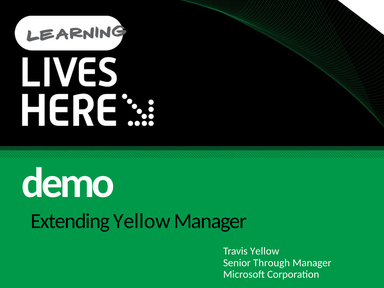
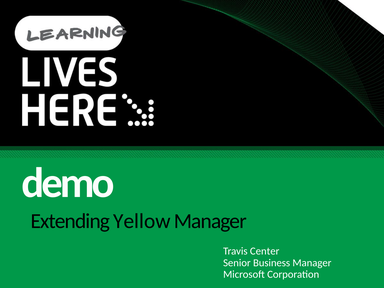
Travis Yellow: Yellow -> Center (265, 251)
Through: Through -> Business (272, 263)
